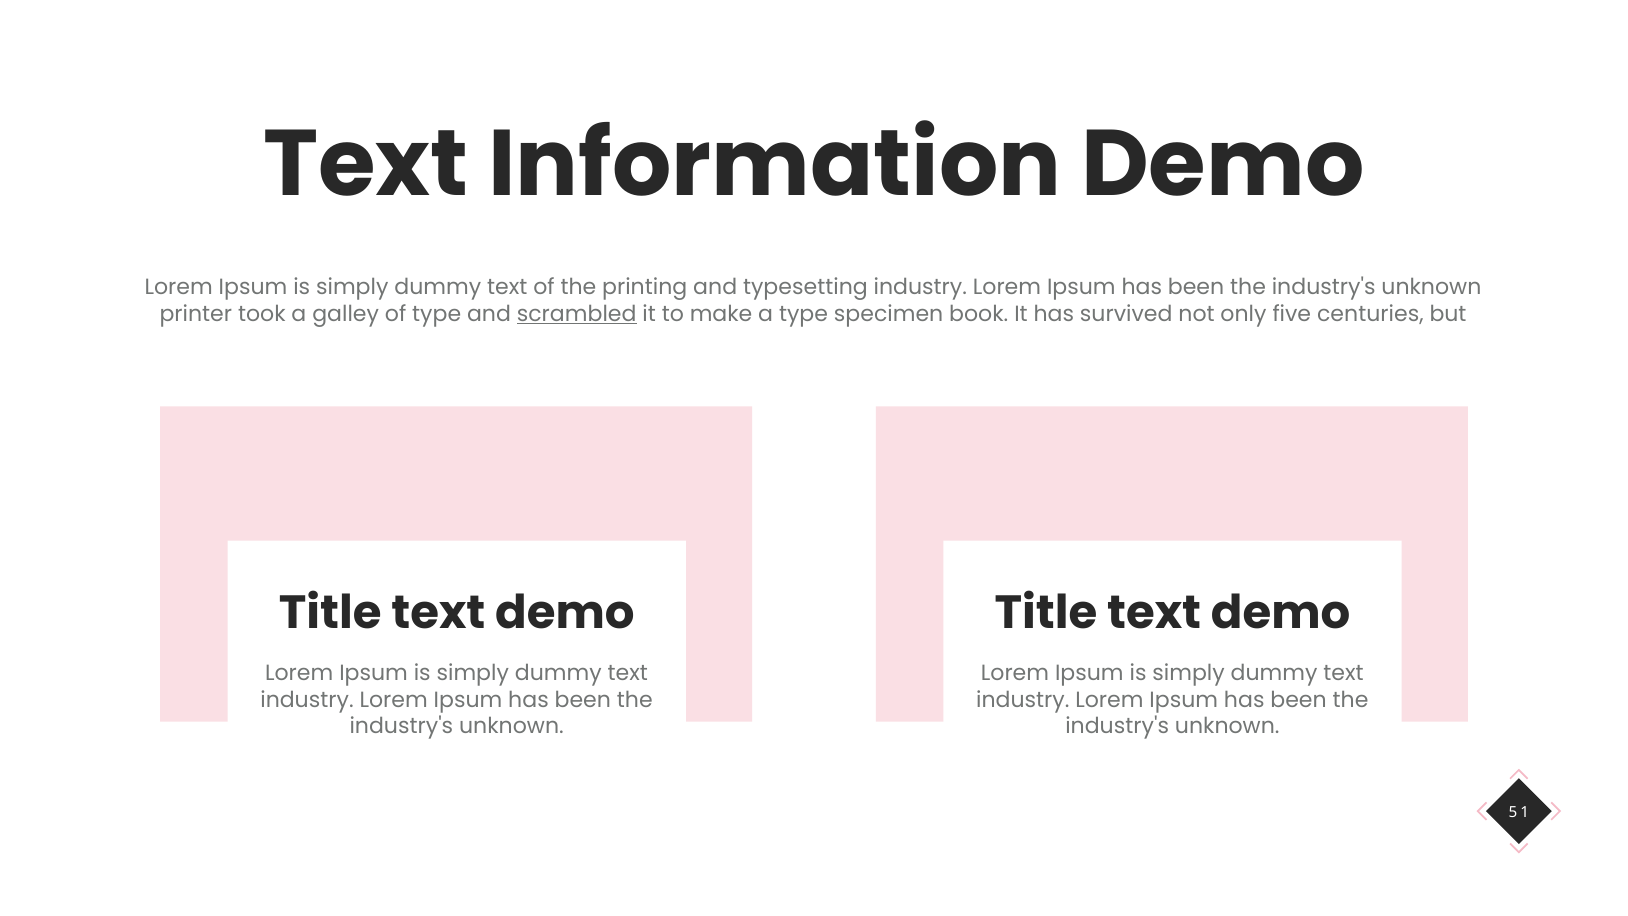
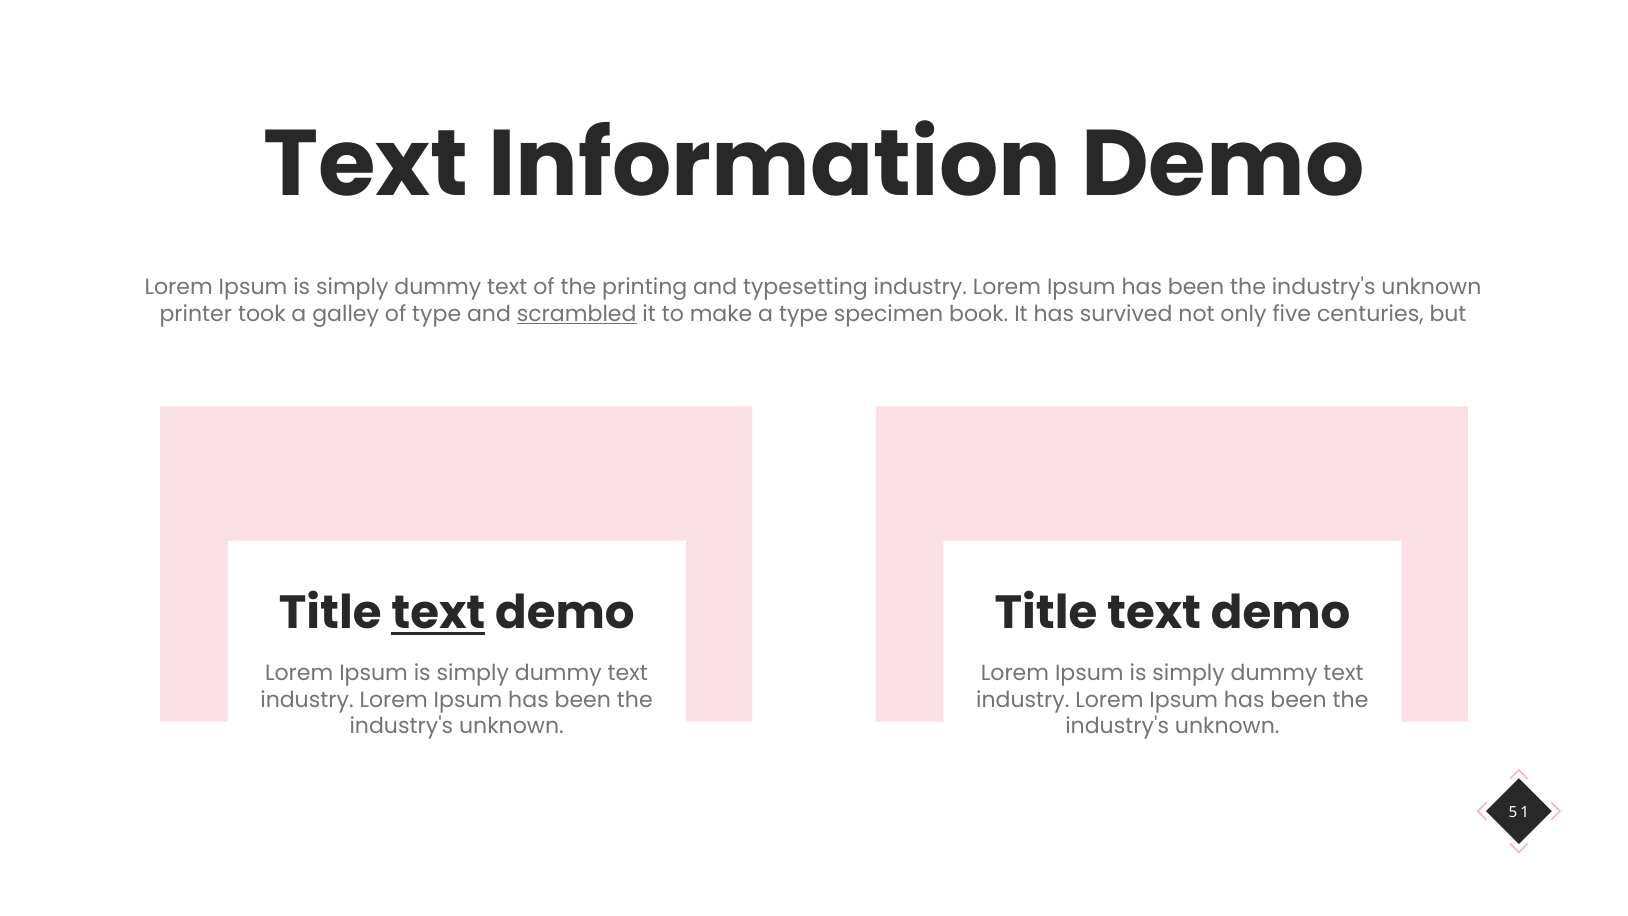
text underline: none -> present (438, 613)
